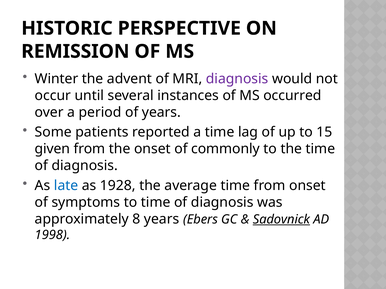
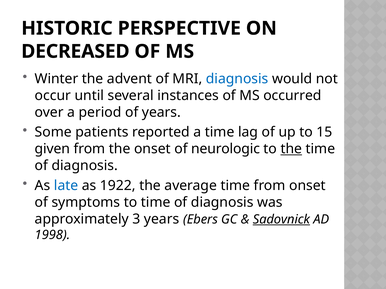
REMISSION: REMISSION -> DECREASED (75, 52)
diagnosis colour: purple -> blue (237, 79)
commonly: commonly -> neurologic (226, 149)
the underline: none -> present (291, 149)
1928: 1928 -> 1922 (118, 186)
8: 8 -> 3 (136, 219)
